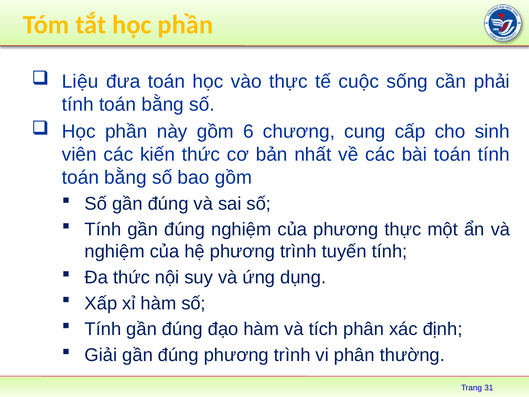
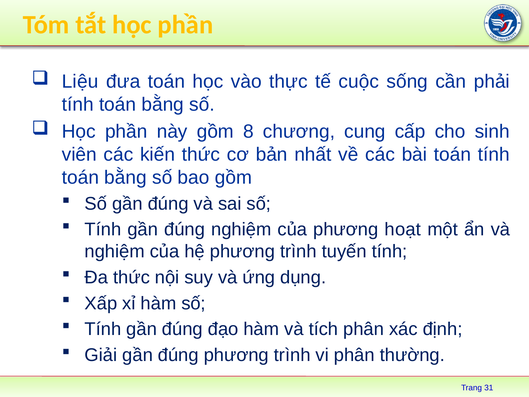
6: 6 -> 8 (248, 132)
phương thực: thực -> hoạt (403, 229)
